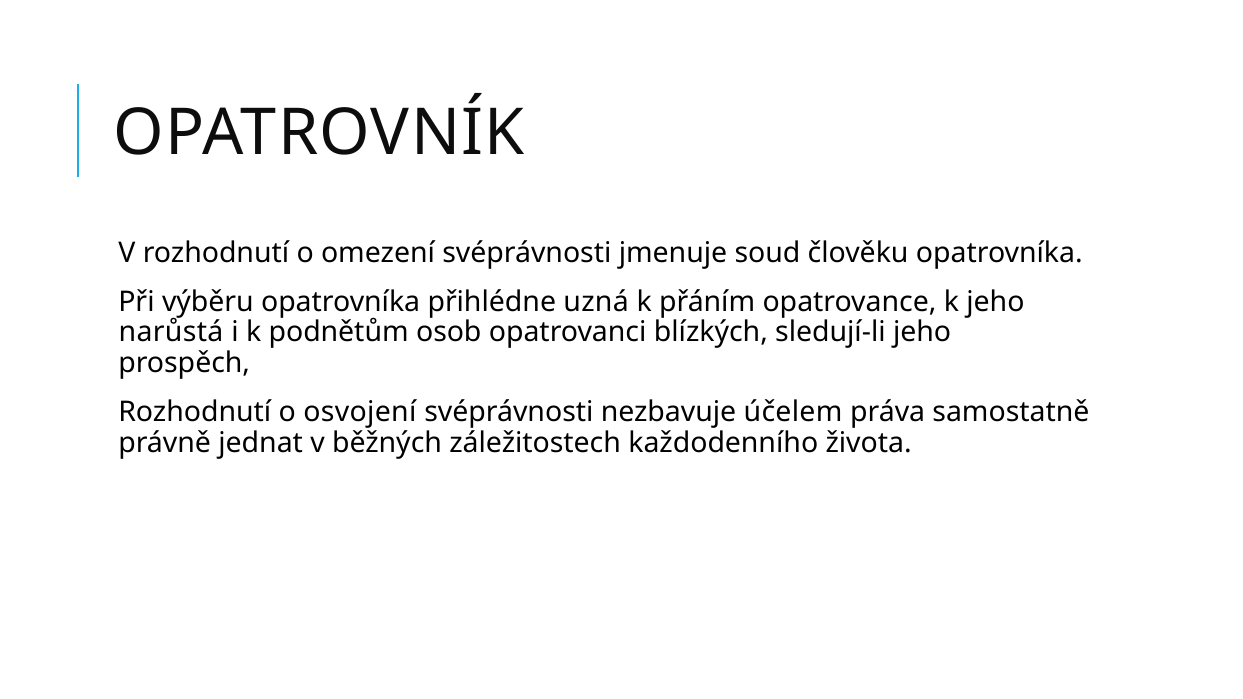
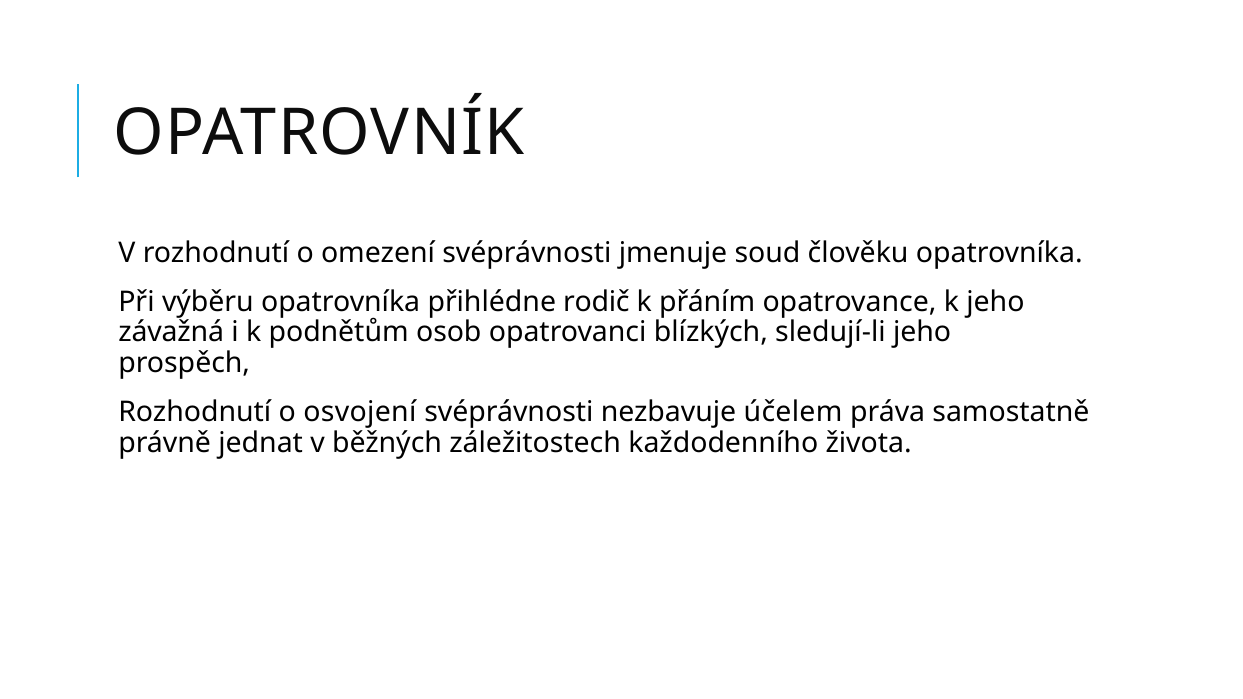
uzná: uzná -> rodič (596, 302)
narůstá: narůstá -> závažná (171, 333)
